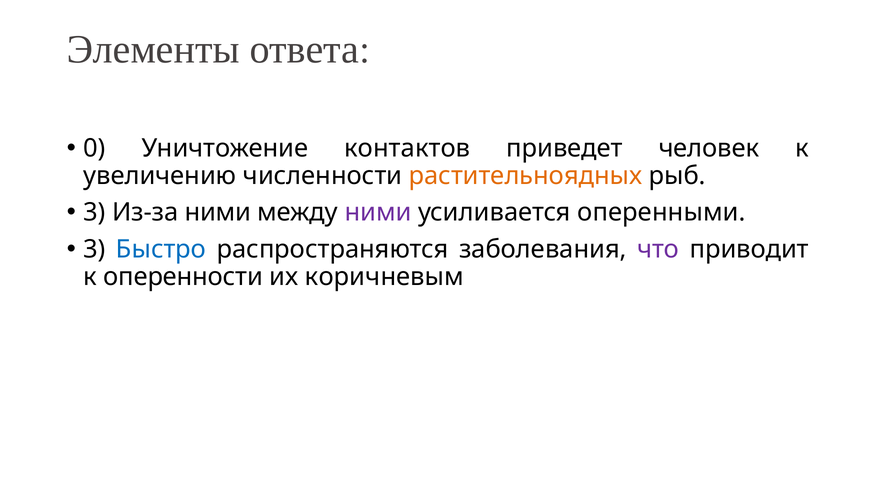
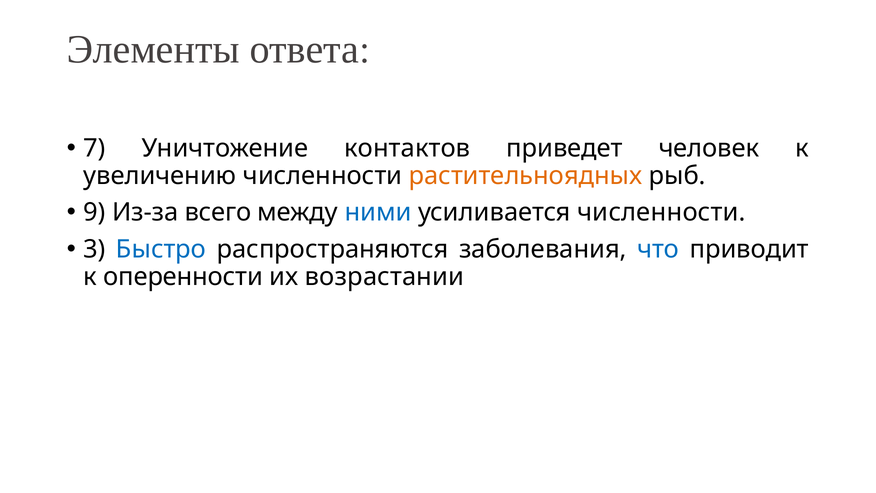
0: 0 -> 7 (94, 148)
3: 3 -> 9 (94, 212)
Из-за ними: ними -> всего (218, 212)
ними colour: purple -> blue (378, 212)
усиливается оперенными: оперенными -> численности (661, 212)
что colour: purple -> blue (658, 249)
коричневым: коричневым -> возрастании (384, 277)
